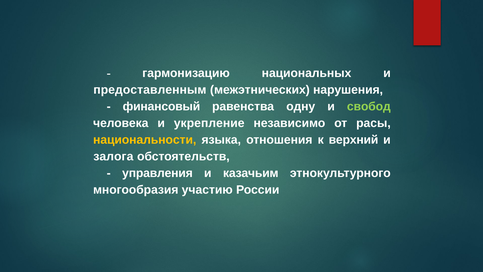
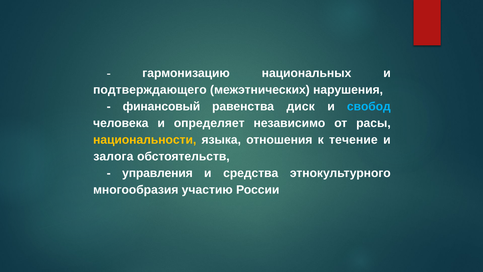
предоставленным: предоставленным -> подтверждающего (150, 90)
одну: одну -> диск (301, 106)
свобод colour: light green -> light blue (369, 106)
укрепление: укрепление -> определяет (209, 123)
верхний: верхний -> течение (353, 140)
казачьим: казачьим -> средства (251, 173)
